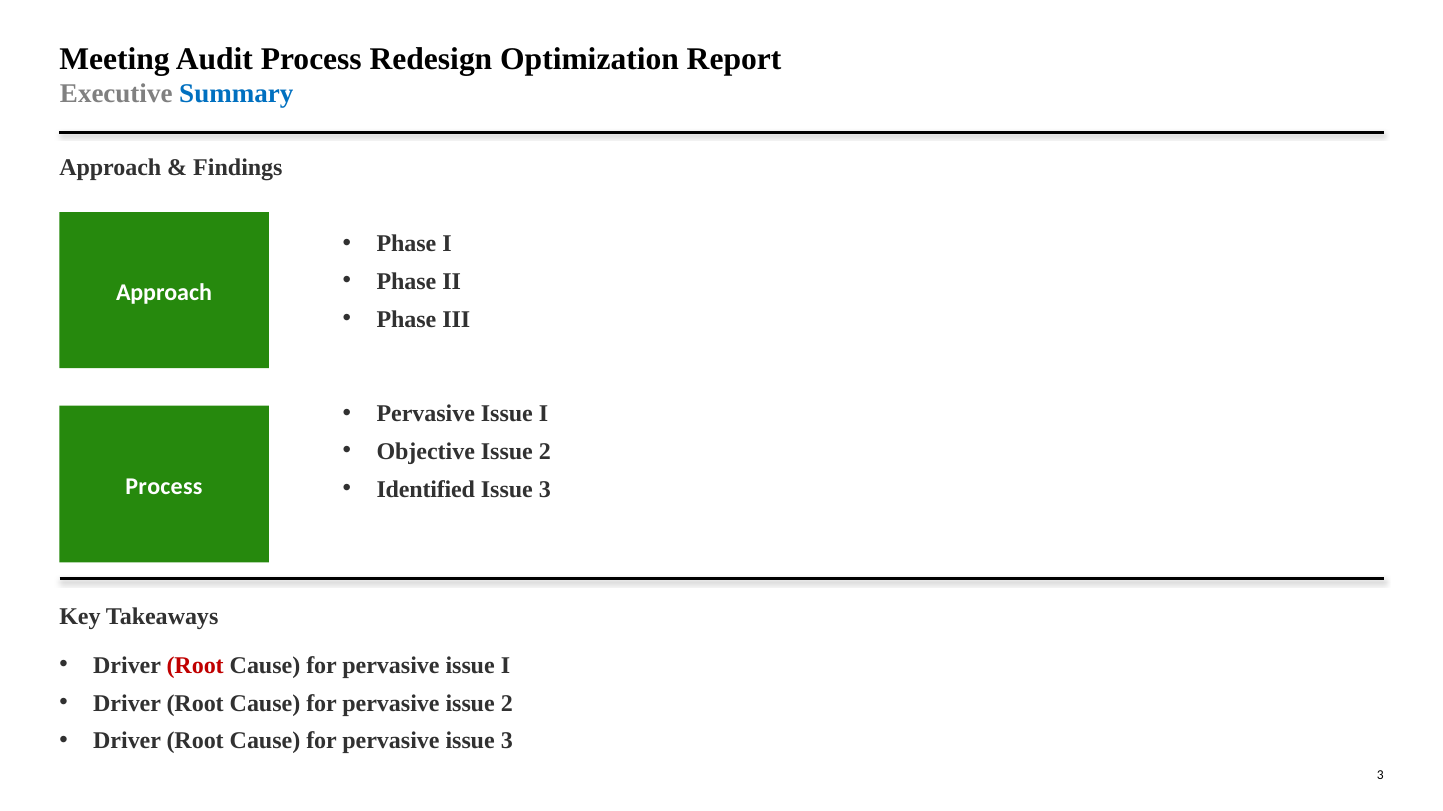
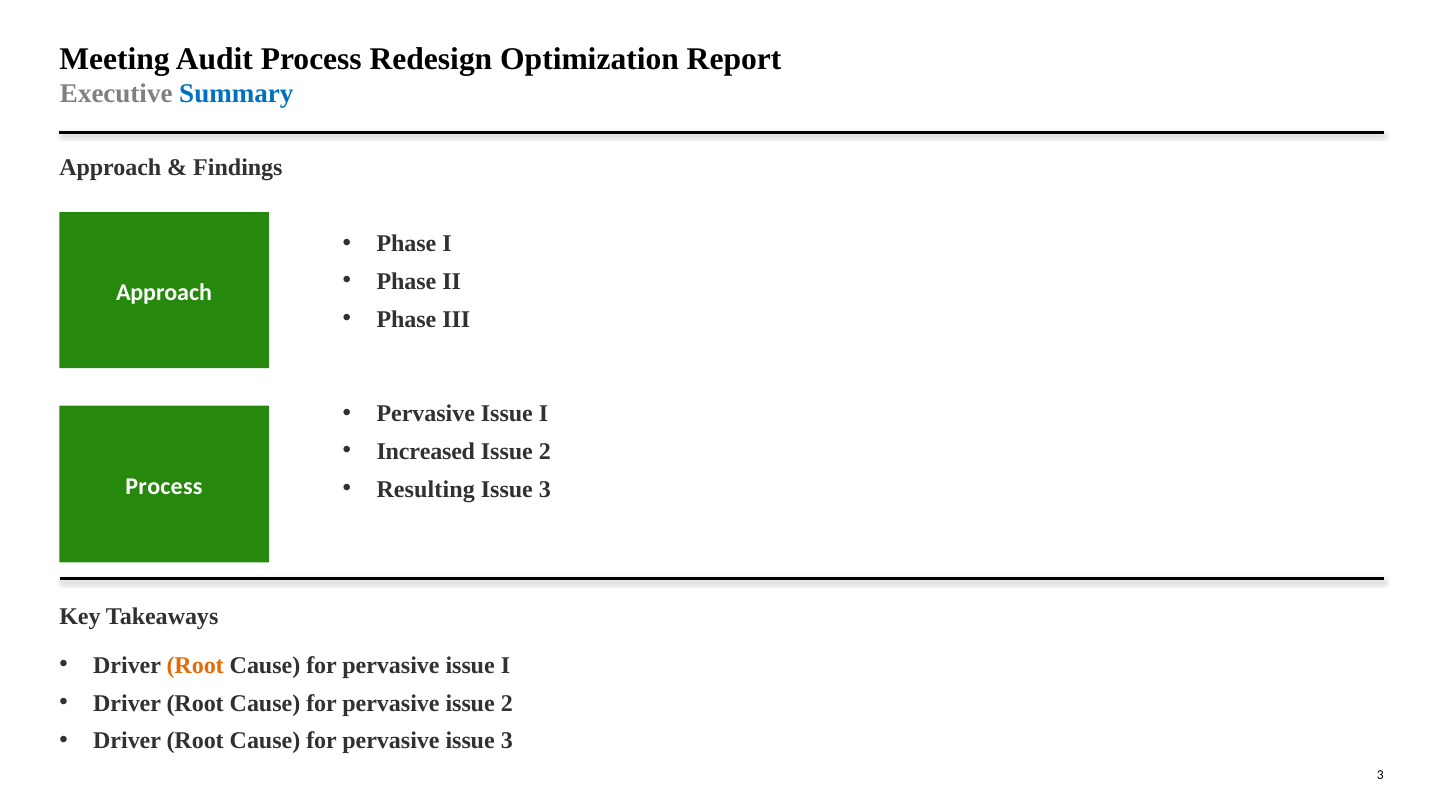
Objective: Objective -> Increased (426, 452)
Identified: Identified -> Resulting (426, 490)
Root colour: red -> orange (195, 666)
